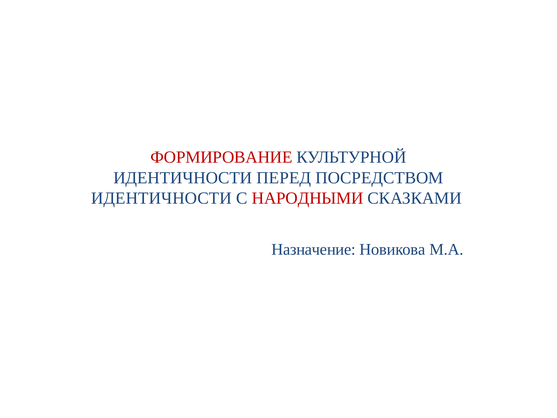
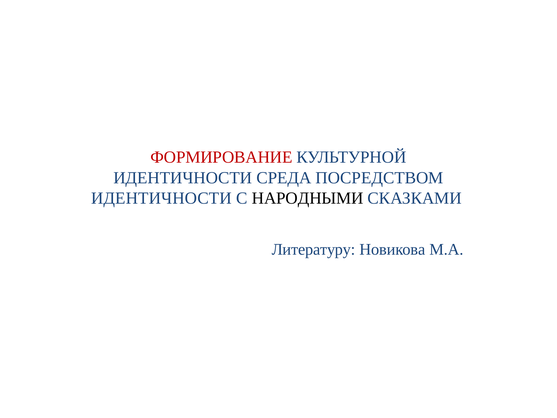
ПЕРЕД: ПЕРЕД -> СРЕДА (284, 178)
НАРОДНЫМИ colour: red -> black (308, 198)
Назначение: Назначение -> Литературу (314, 249)
